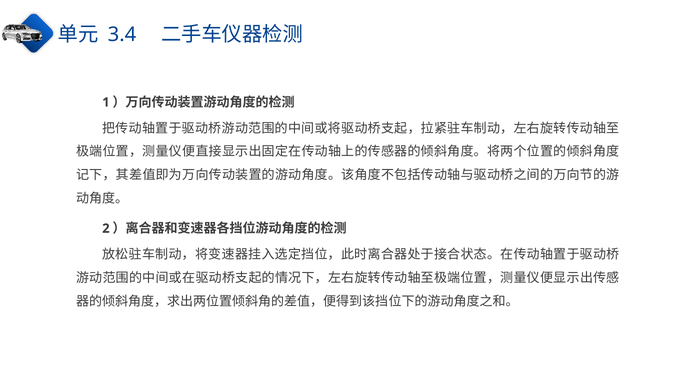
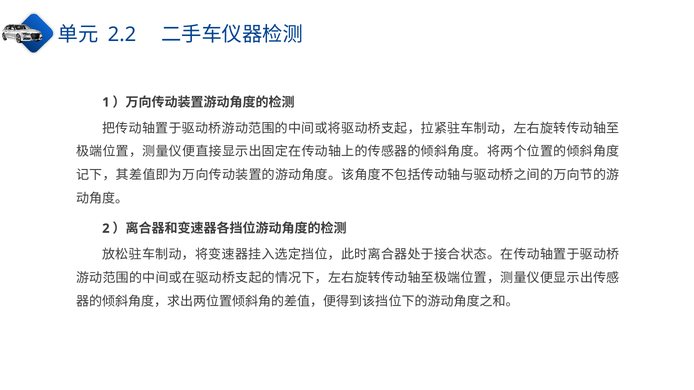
3.4: 3.4 -> 2.2 (122, 34)
